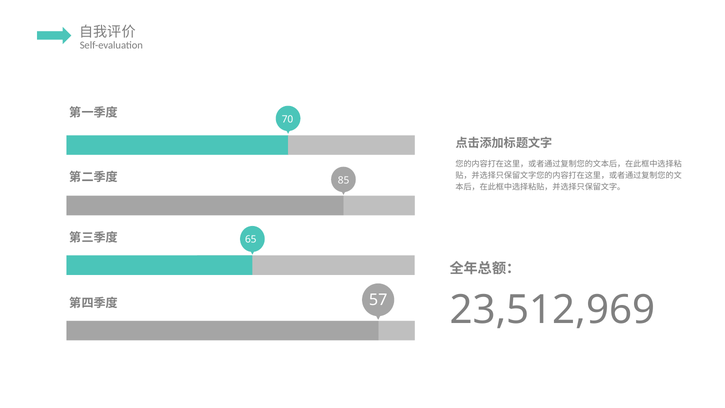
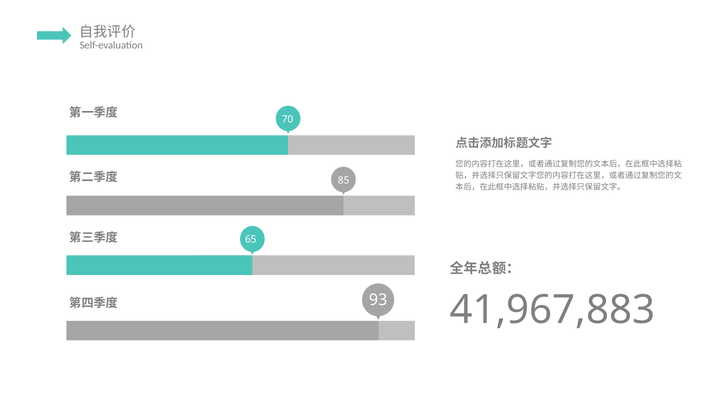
57: 57 -> 93 (378, 300)
23,512,969: 23,512,969 -> 41,967,883 (552, 310)
